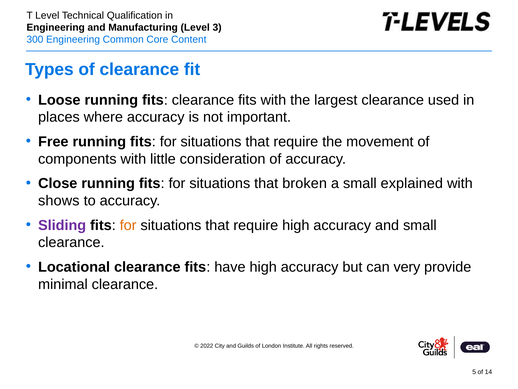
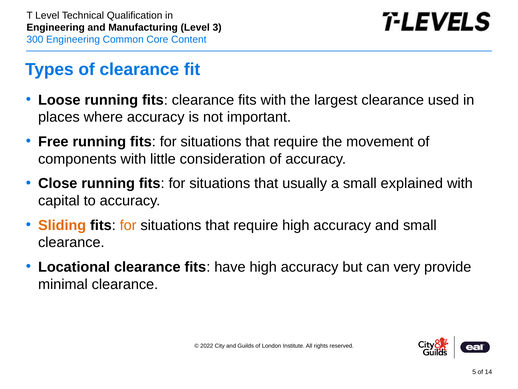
broken: broken -> usually (305, 183)
shows: shows -> capital (59, 201)
Sliding colour: purple -> orange (62, 225)
